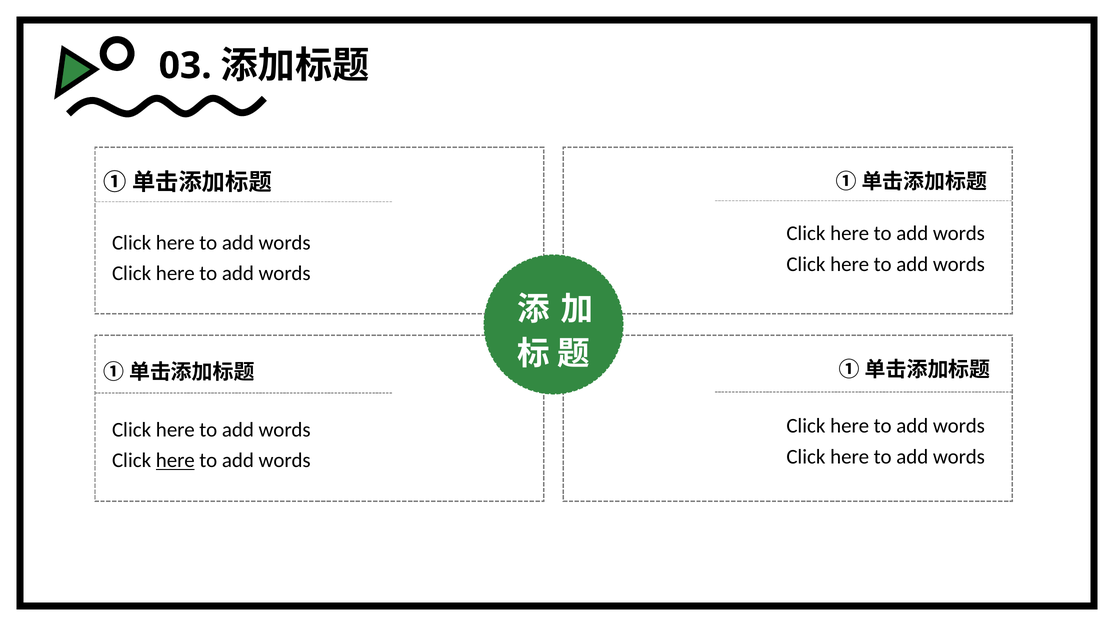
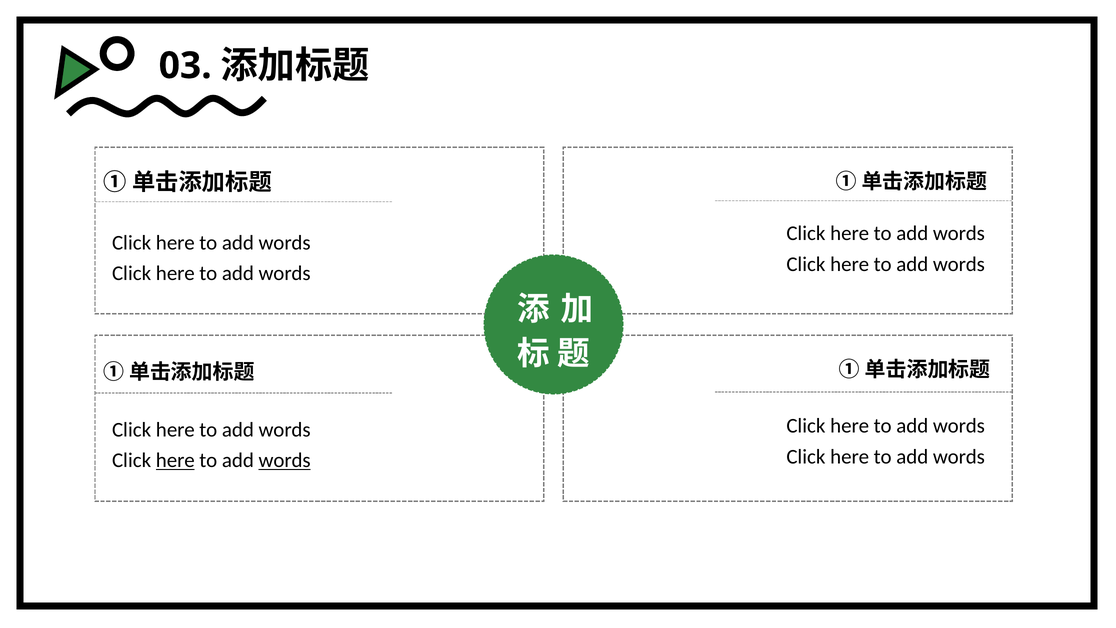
words underline: none -> present (285, 460)
